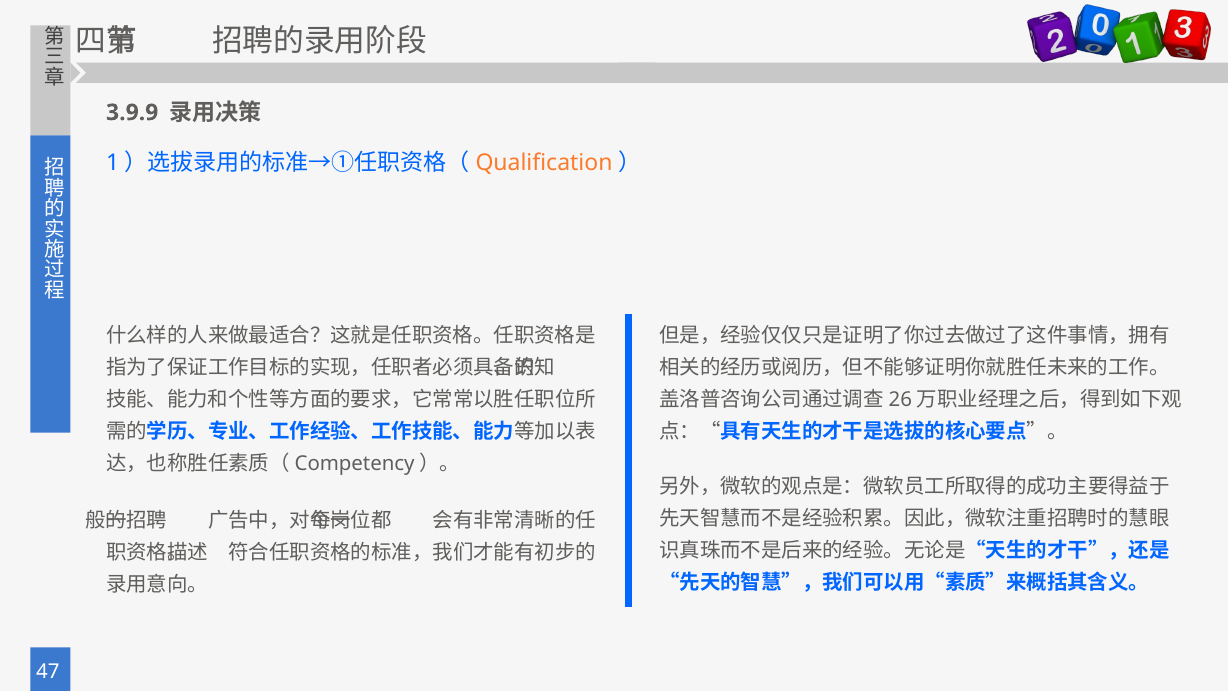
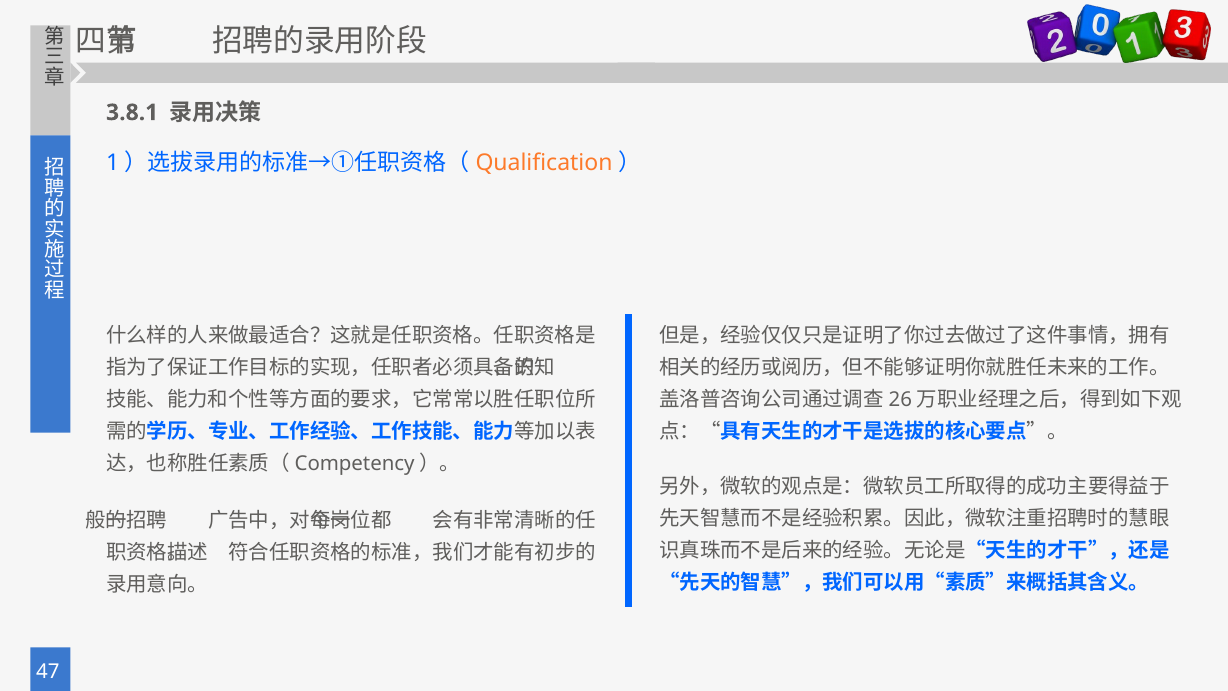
3.9.9: 3.9.9 -> 3.8.1 (132, 112)
